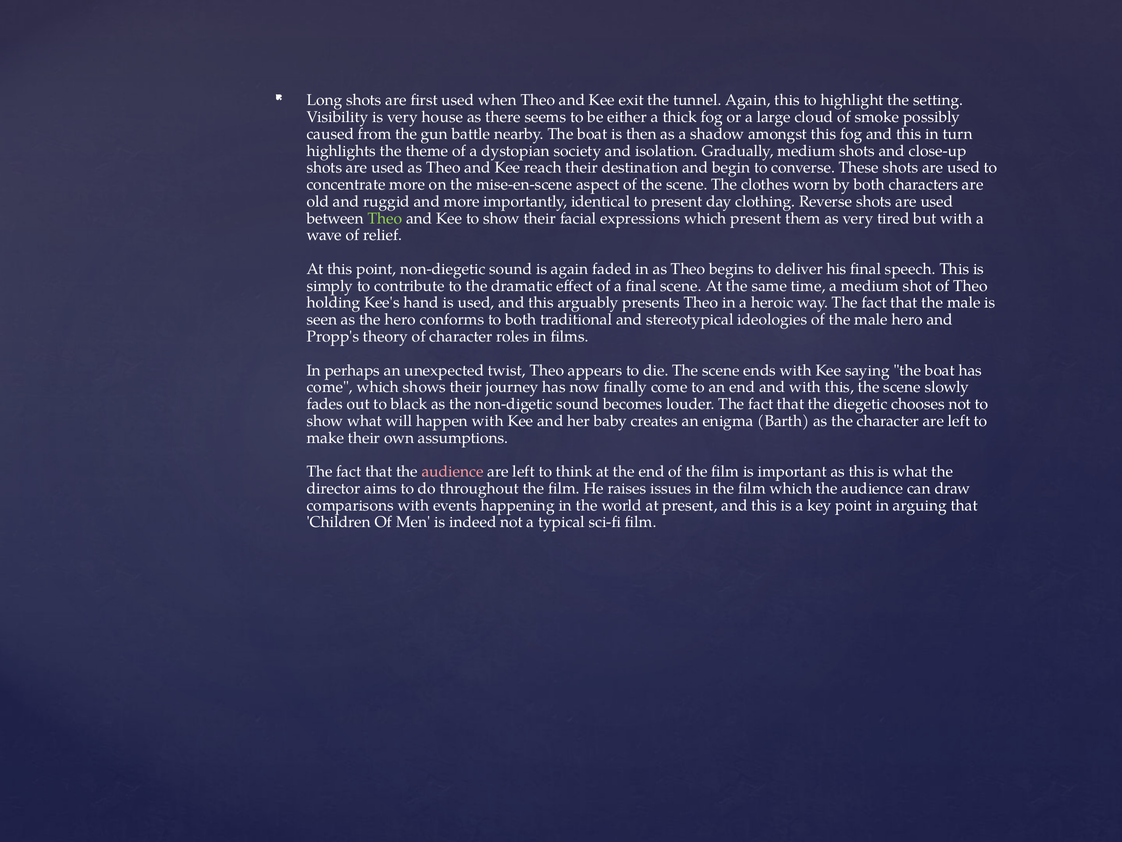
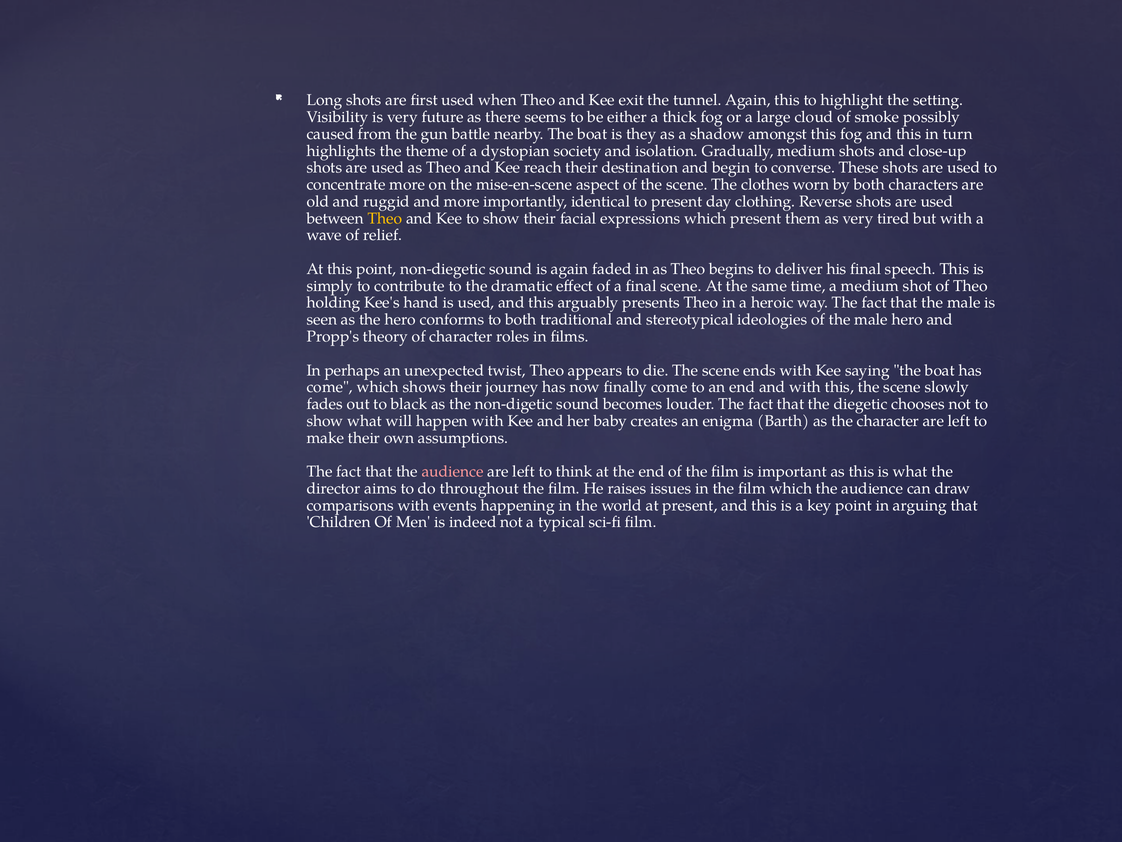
house: house -> future (443, 117)
then: then -> they (641, 134)
Theo colour: light green -> yellow (385, 218)
